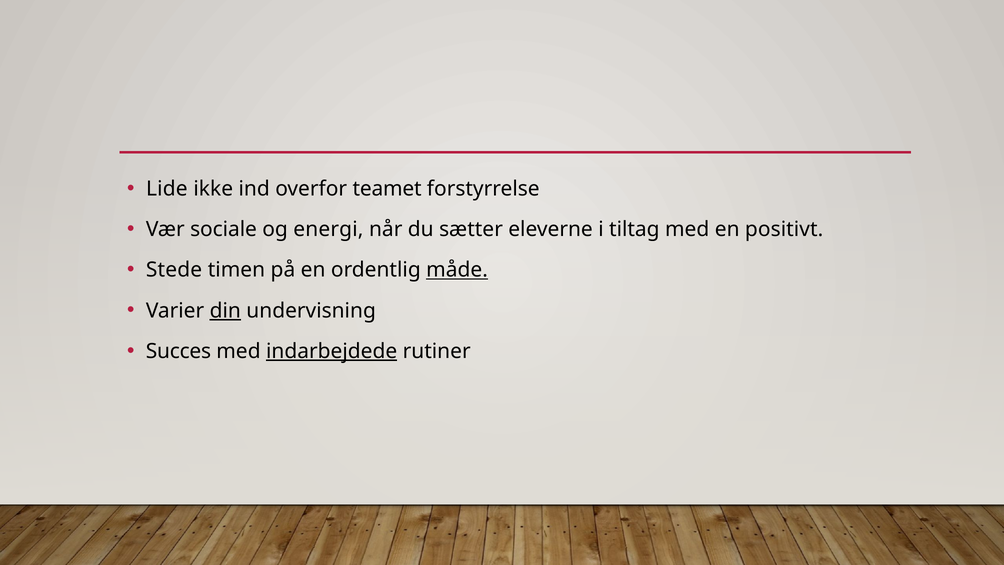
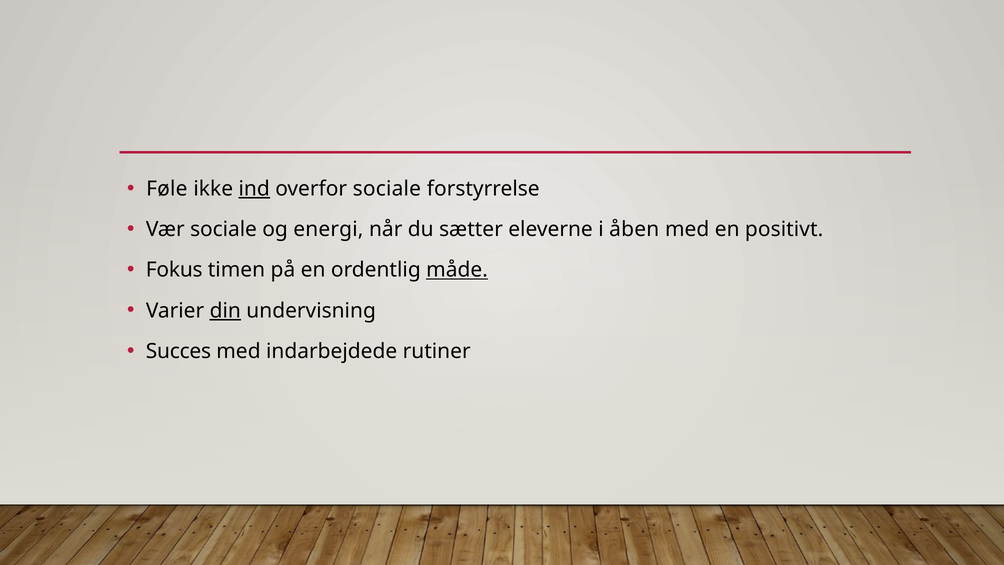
Lide: Lide -> Føle (167, 189)
ind underline: none -> present (254, 189)
overfor teamet: teamet -> sociale (387, 189)
tiltag: tiltag -> åben (634, 229)
Stede: Stede -> Fokus (174, 270)
indarbejdede underline: present -> none (332, 351)
